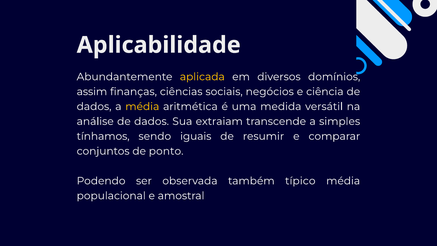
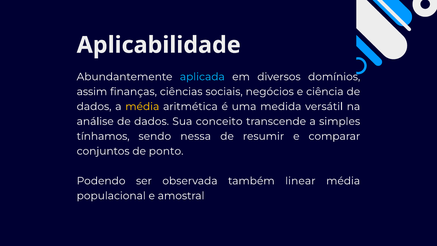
aplicada colour: yellow -> light blue (202, 77)
extraiam: extraiam -> conceito (219, 121)
iguais: iguais -> nessa (196, 136)
típico: típico -> linear (300, 181)
